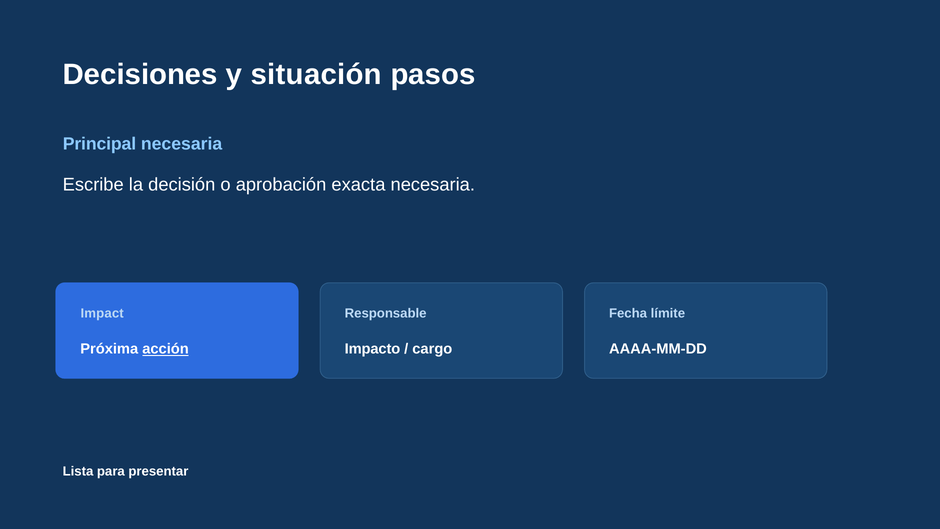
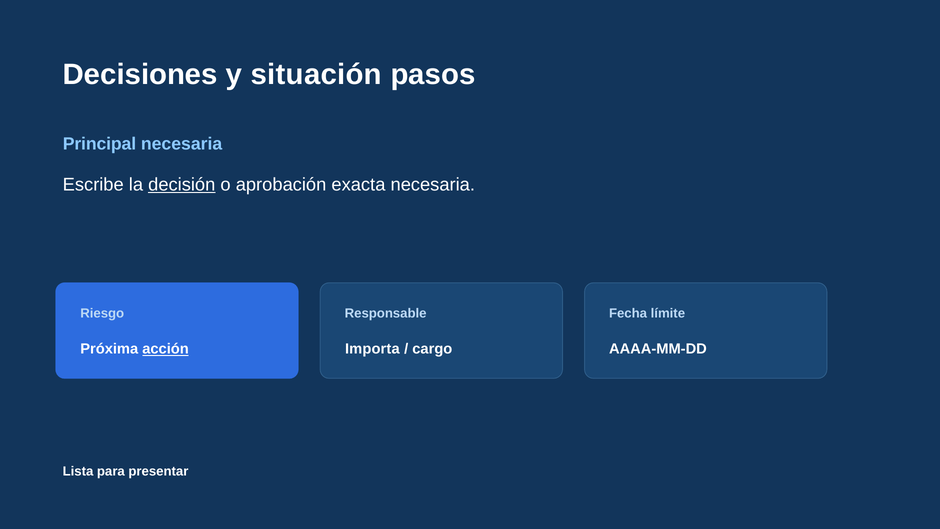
decisión underline: none -> present (182, 185)
Impact: Impact -> Riesgo (102, 313)
Impacto: Impacto -> Importa (372, 349)
